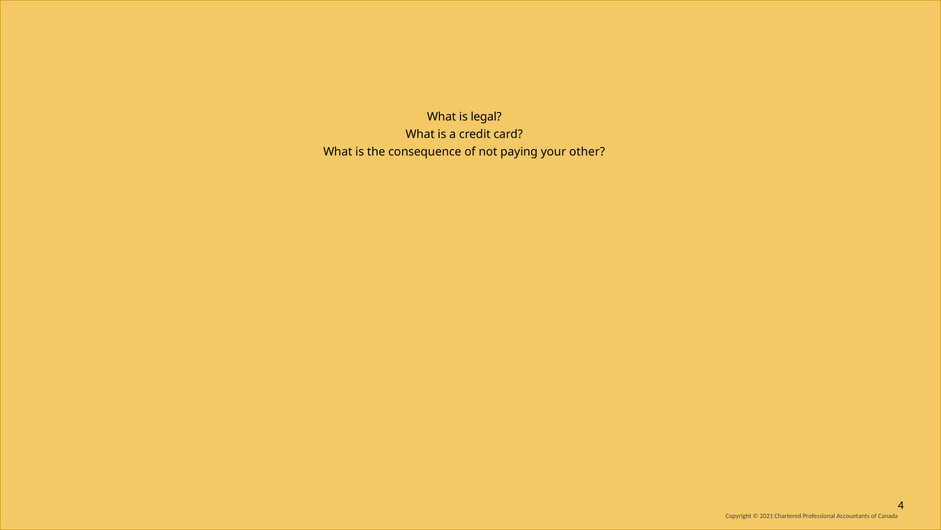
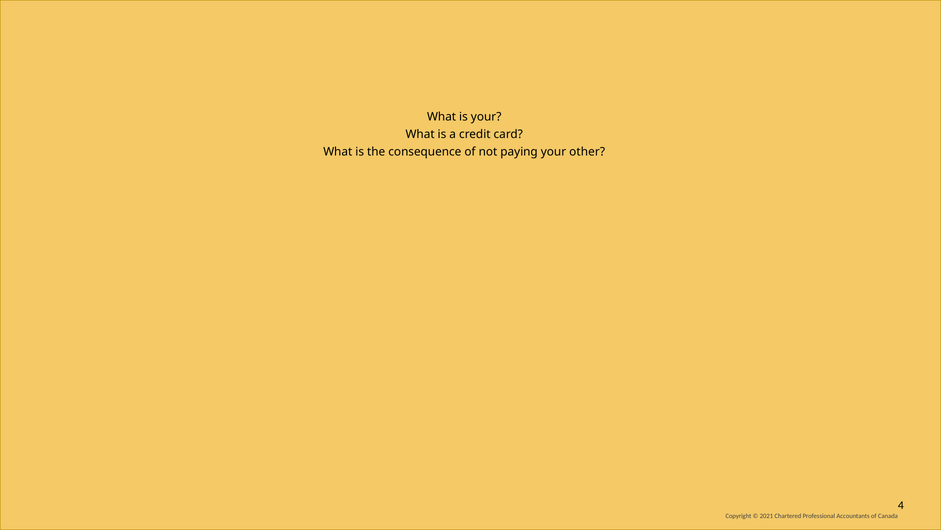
is legal: legal -> your (486, 117)
